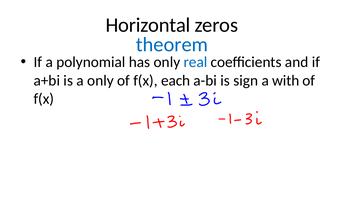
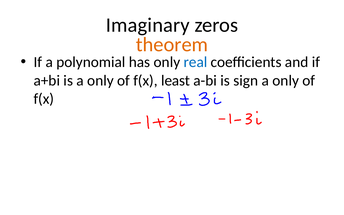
Horizontal: Horizontal -> Imaginary (148, 25)
theorem colour: blue -> orange (172, 45)
each: each -> least (176, 80)
with: with -> only (286, 80)
